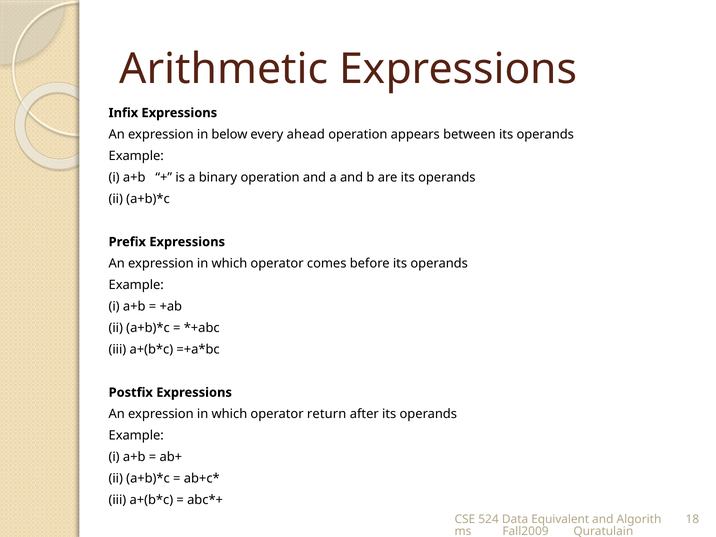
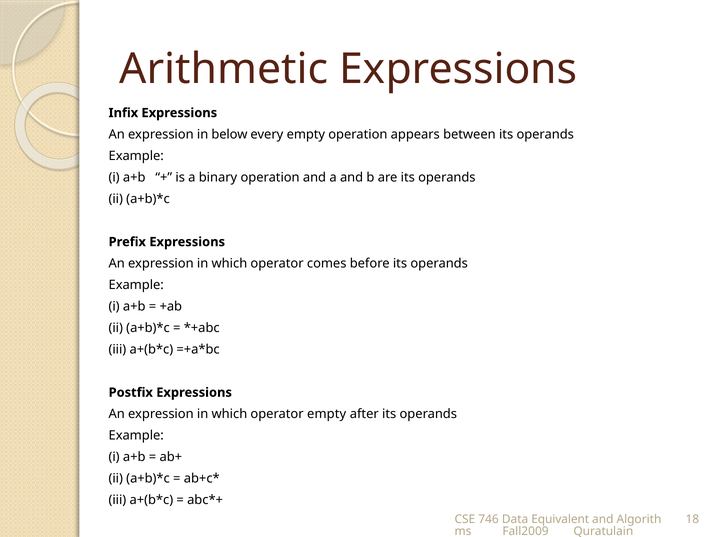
every ahead: ahead -> empty (306, 134)
operator return: return -> empty (327, 414)
524: 524 -> 746 (489, 519)
